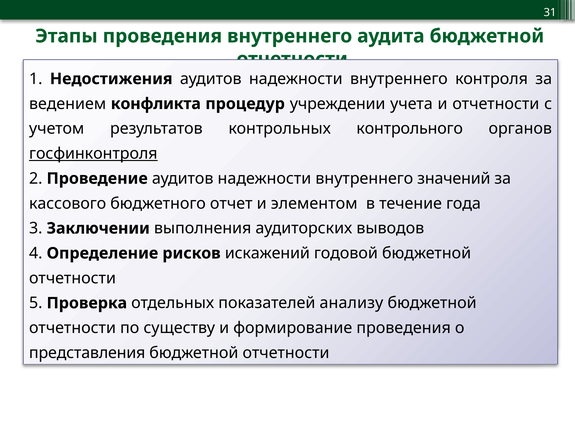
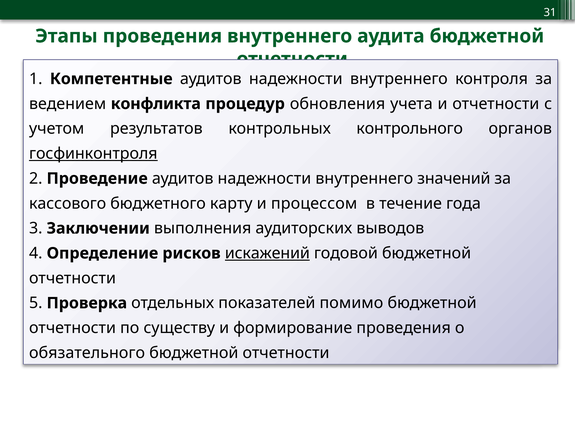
Недостижения: Недостижения -> Компетентные (111, 79)
учреждении: учреждении -> обновления (338, 104)
отчет: отчет -> карту (231, 204)
элементом: элементом -> процессом (314, 204)
искажений underline: none -> present (267, 253)
анализу: анализу -> помимо (351, 303)
представления: представления -> обязательного (87, 353)
